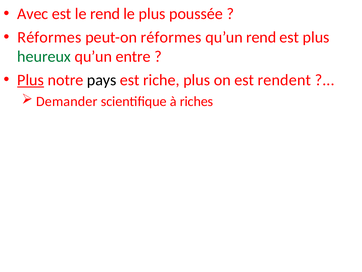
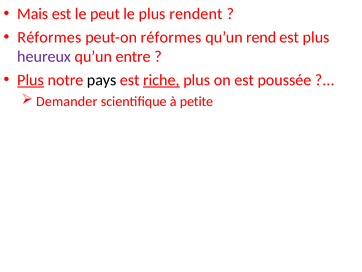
Avec: Avec -> Mais (33, 14)
le rend: rend -> peut (105, 14)
poussée: poussée -> rendent (196, 14)
heureux colour: green -> purple (44, 57)
riche underline: none -> present (161, 80)
rendent: rendent -> poussée (284, 80)
riches: riches -> petite (197, 101)
